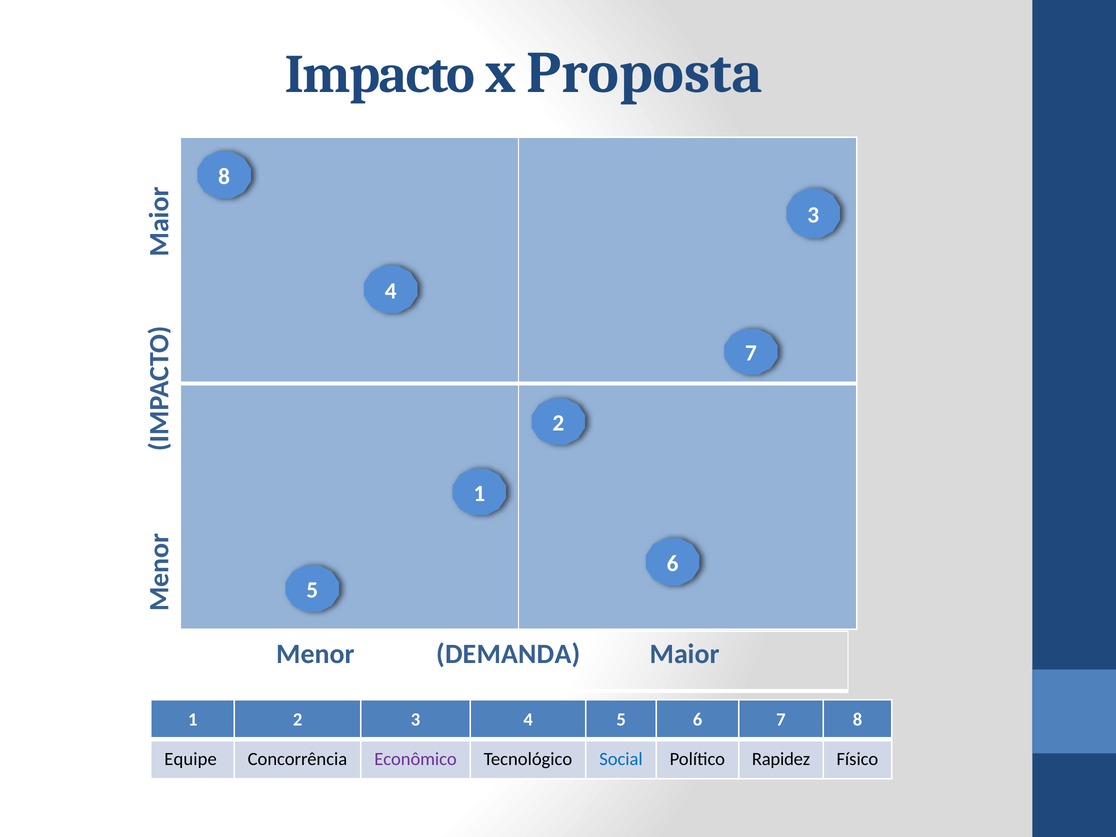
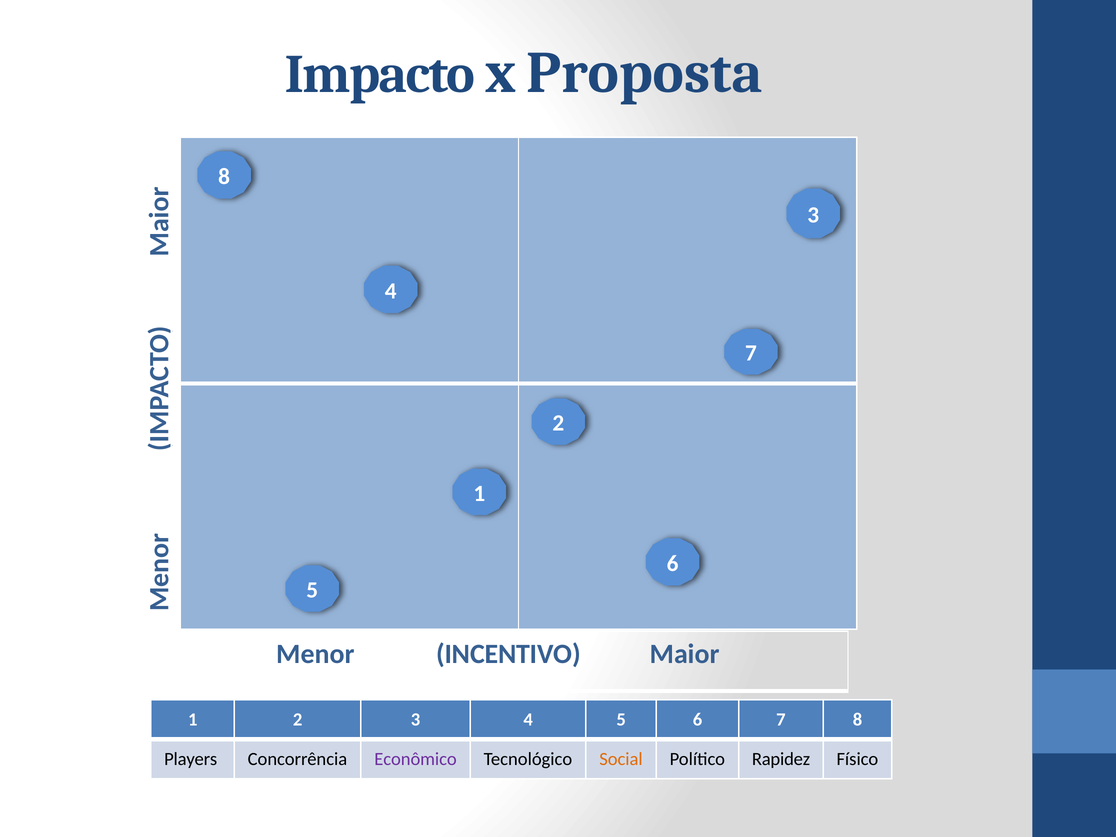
DEMANDA: DEMANDA -> INCENTIVO (508, 654)
Equipe: Equipe -> Players (191, 759)
Social colour: blue -> orange (621, 759)
